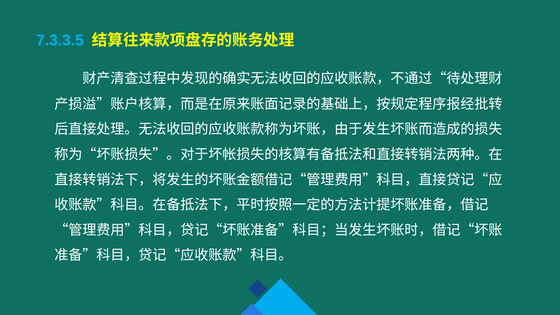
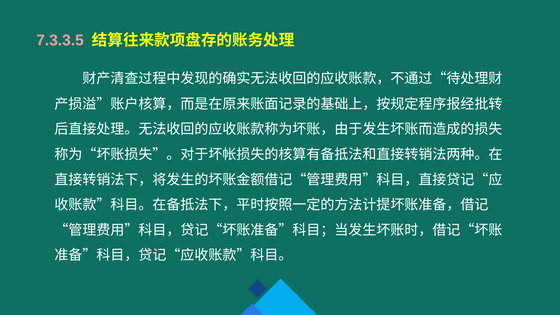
7.3.3.5 colour: light blue -> pink (60, 41)
